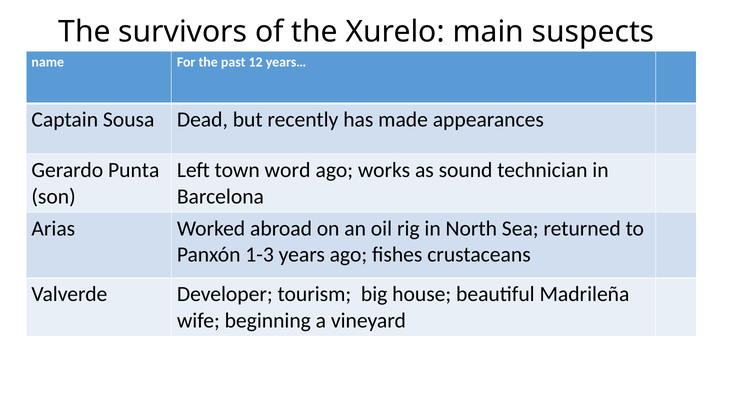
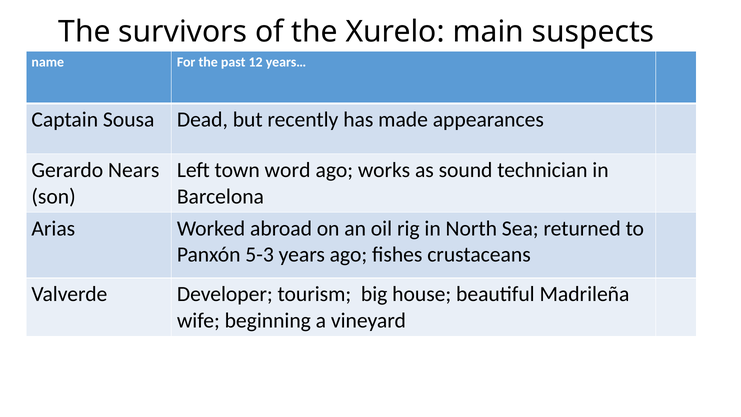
Punta: Punta -> Nears (134, 170)
1-3: 1-3 -> 5-3 (260, 255)
